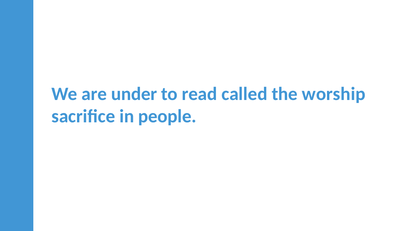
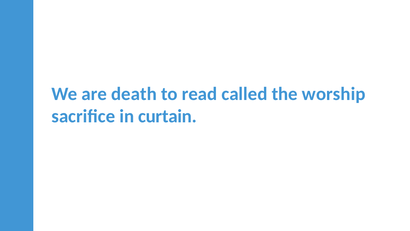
under: under -> death (134, 94)
people: people -> curtain (167, 116)
